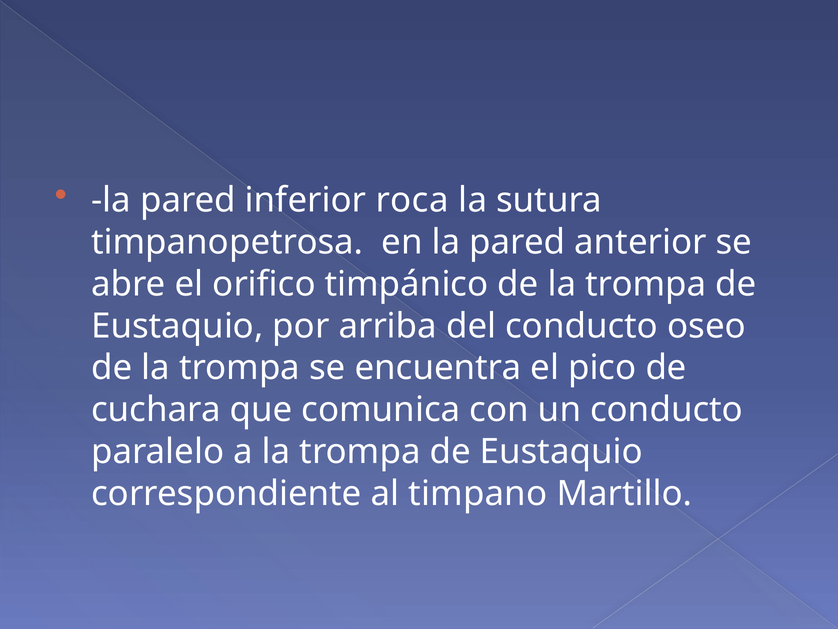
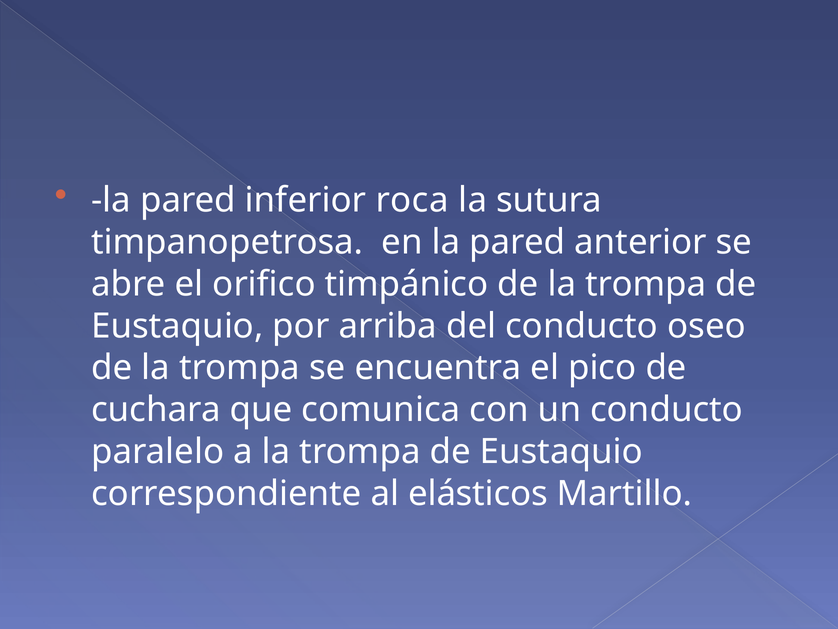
timpano: timpano -> elásticos (478, 493)
